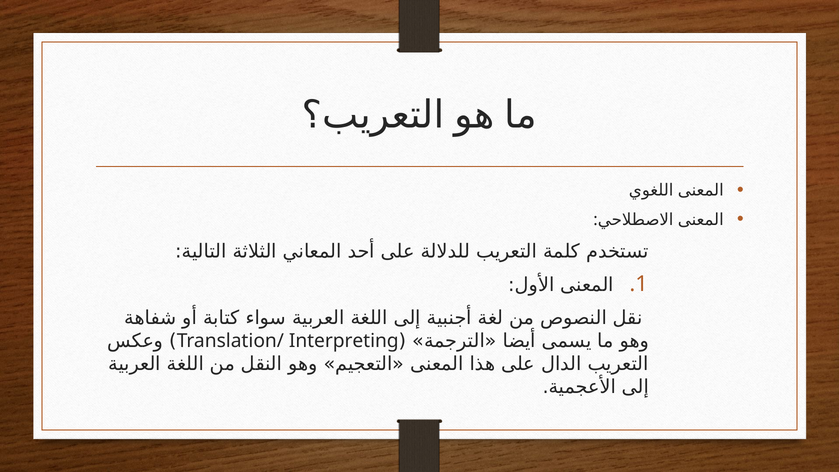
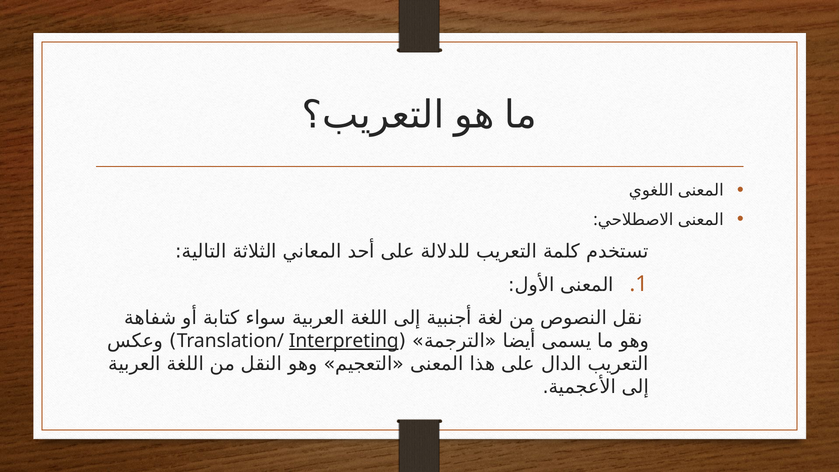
Interpreting underline: none -> present (344, 341)
